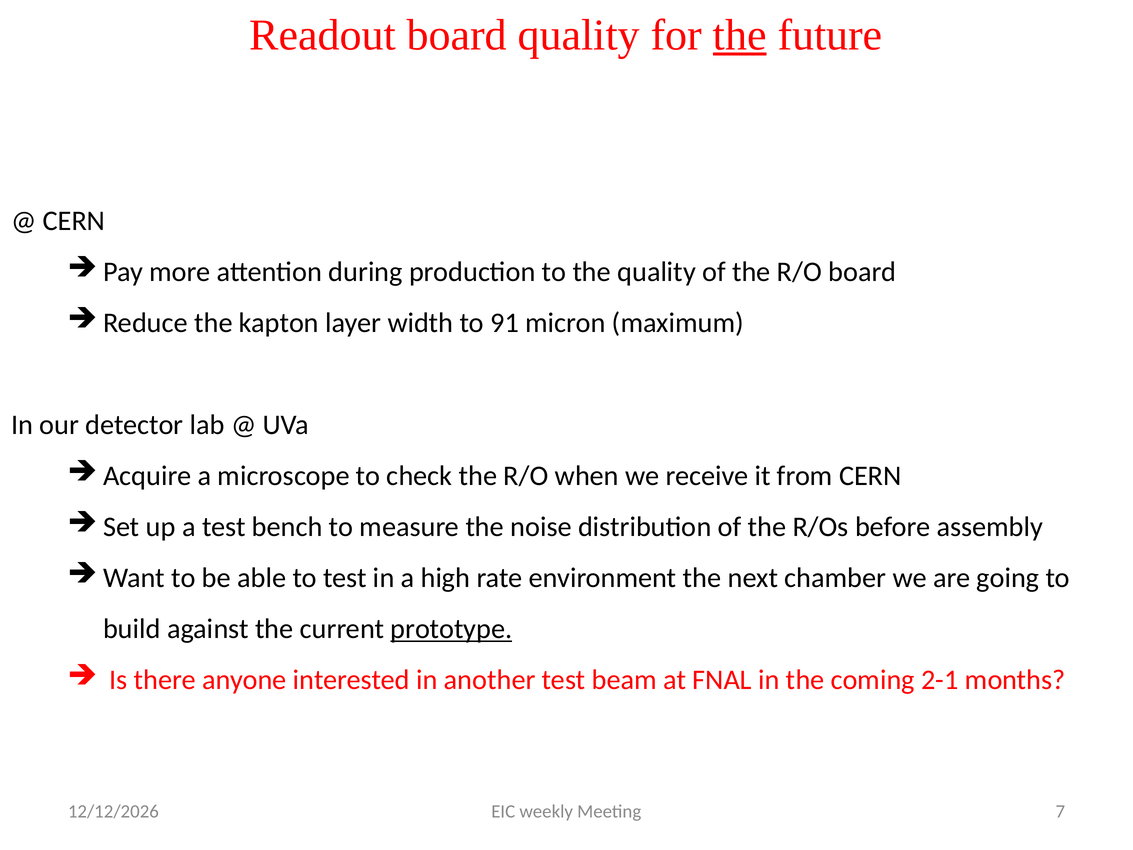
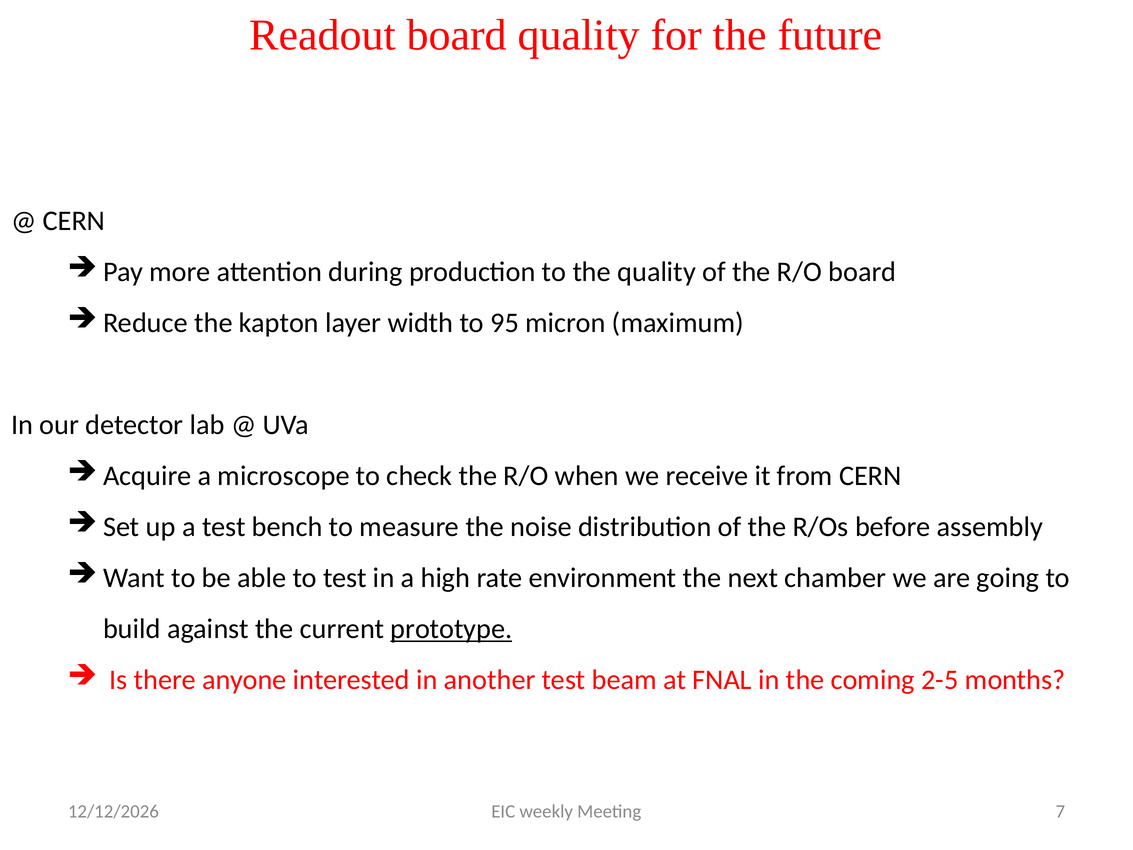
the underline: present -> none (740, 35)
91: 91 -> 95 (505, 323)
2-1: 2-1 -> 2-5 (940, 680)
